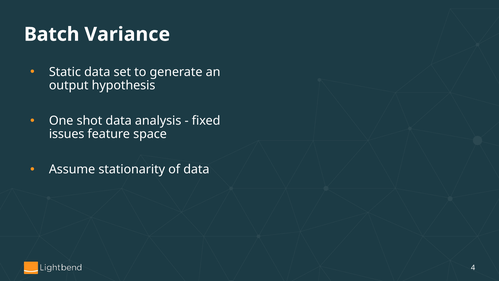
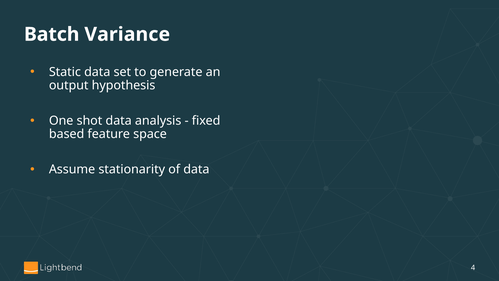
issues: issues -> based (67, 134)
